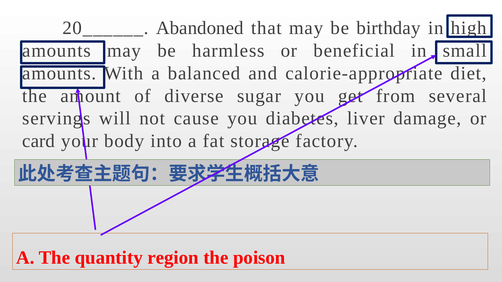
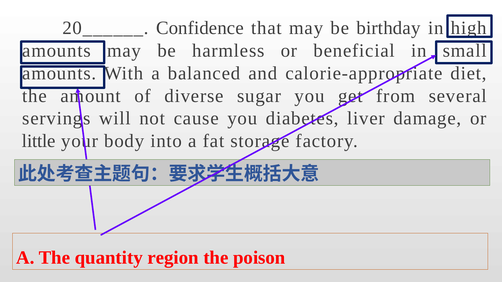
Abandoned: Abandoned -> Confidence (200, 28)
card: card -> little (39, 141)
